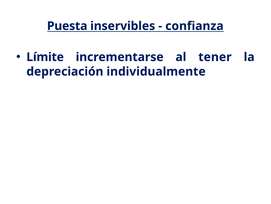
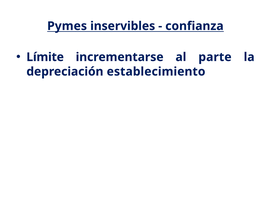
Puesta: Puesta -> Pymes (67, 26)
tener: tener -> parte (215, 57)
individualmente: individualmente -> establecimiento (156, 71)
